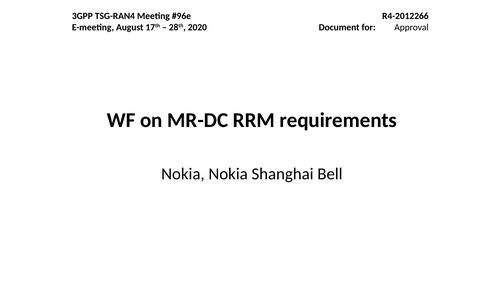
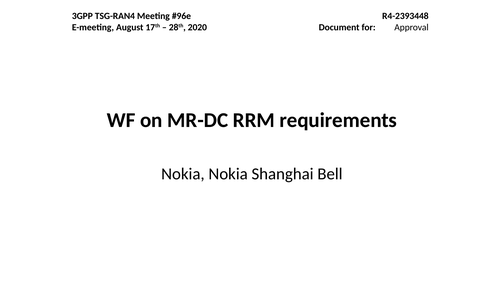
R4-2012266: R4-2012266 -> R4-2393448 (405, 16)
